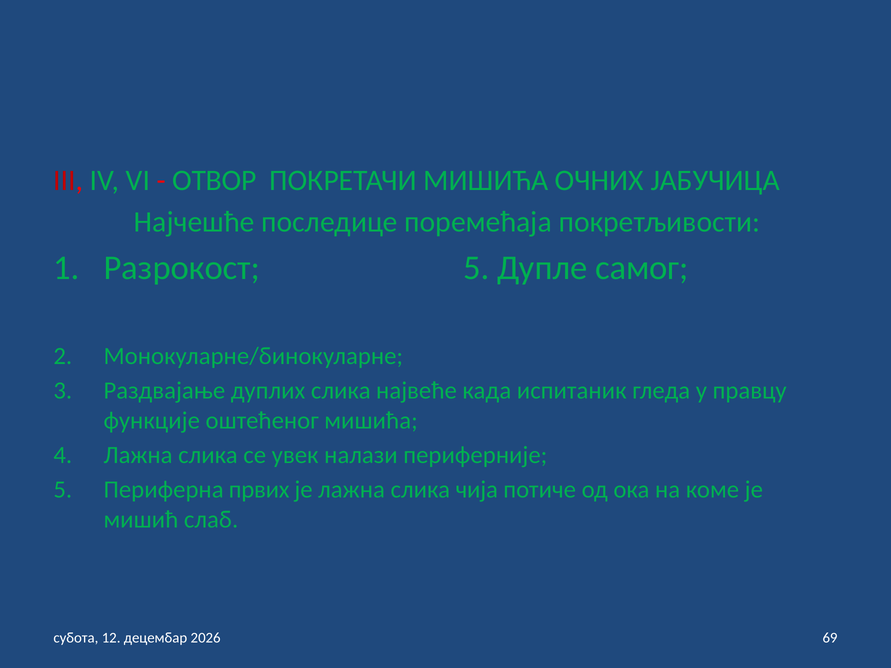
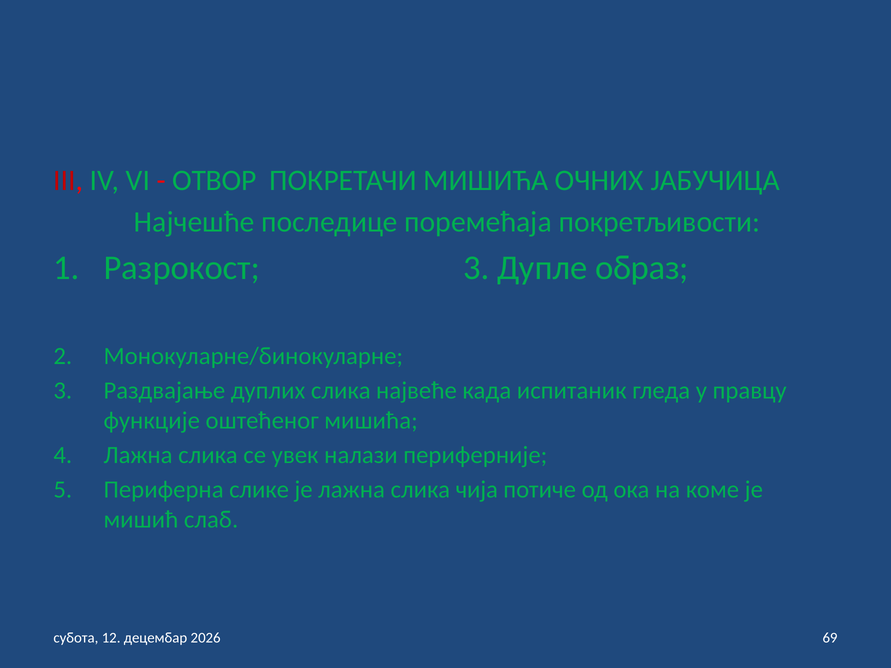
Разрокост 5: 5 -> 3 (476, 268)
самог: самог -> образ (642, 268)
првих: првих -> слике (259, 490)
